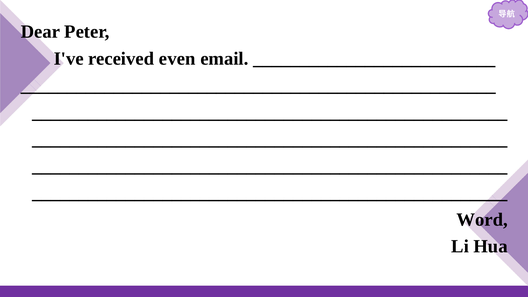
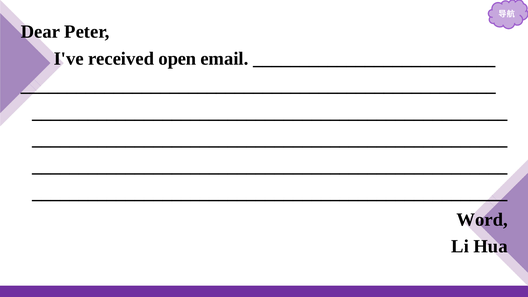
even: even -> open (177, 59)
